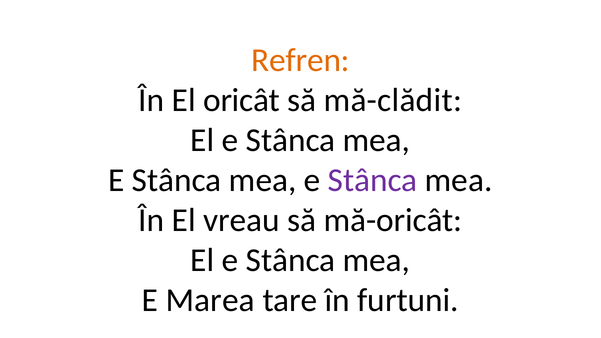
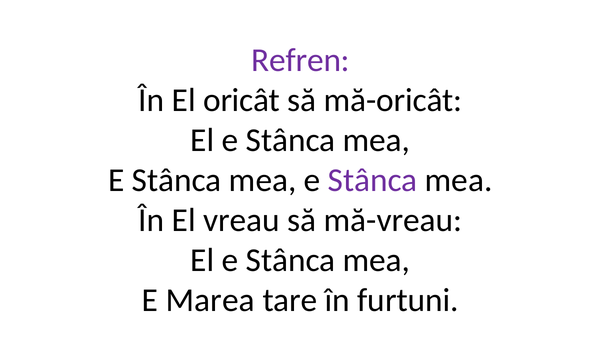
Refren colour: orange -> purple (301, 60)
mă-clădit: mă-clădit -> mă-oricât (393, 100)
mă-oricât: mă-oricât -> mă-vreau (393, 220)
